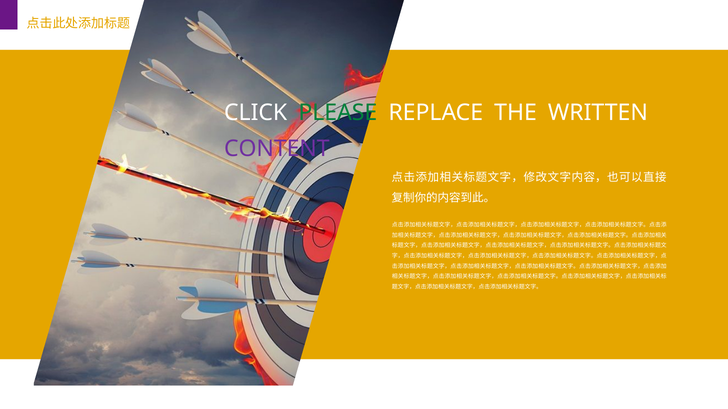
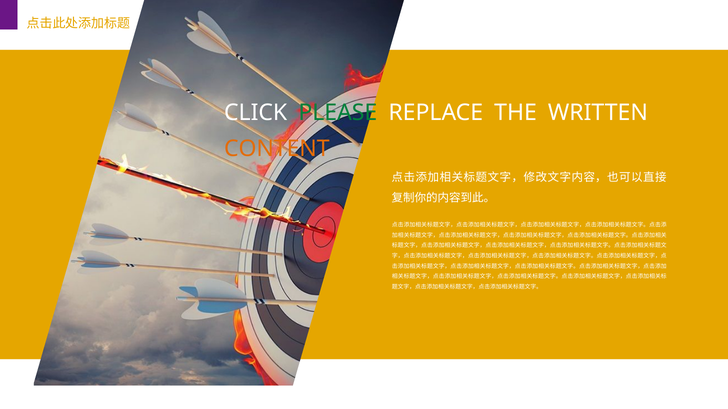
CONTENT colour: purple -> orange (277, 149)
